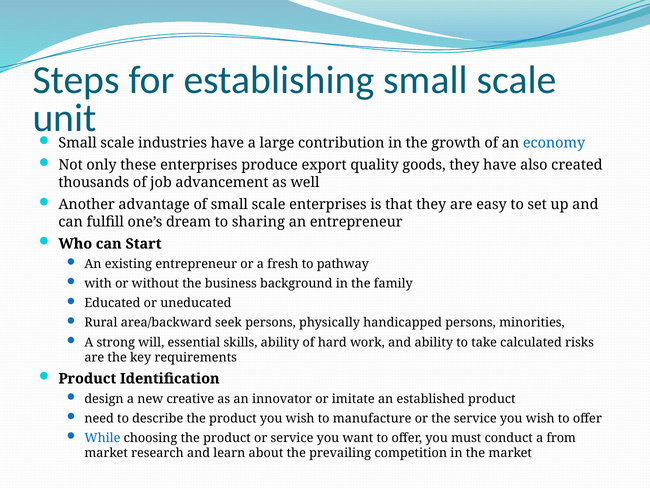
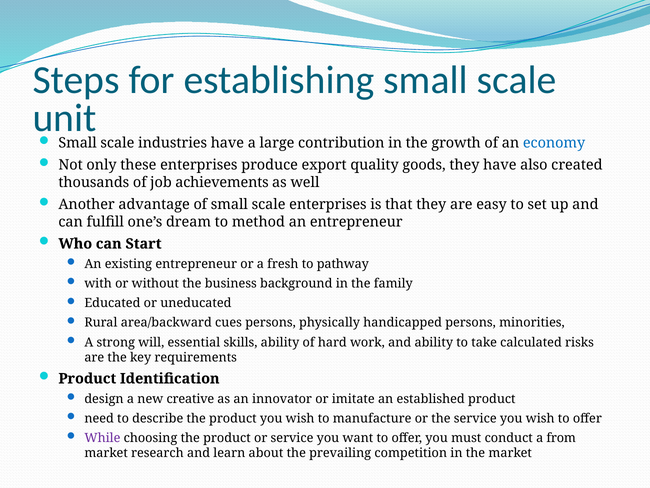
advancement: advancement -> achievements (222, 182)
sharing: sharing -> method (258, 222)
seek: seek -> cues (228, 322)
While colour: blue -> purple (102, 438)
